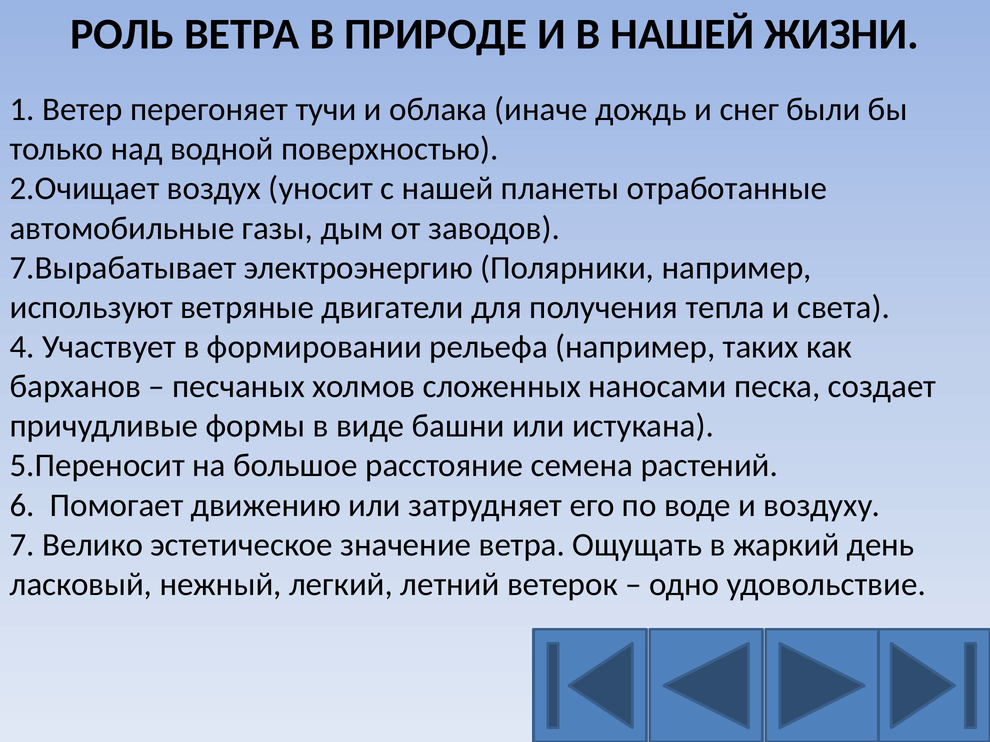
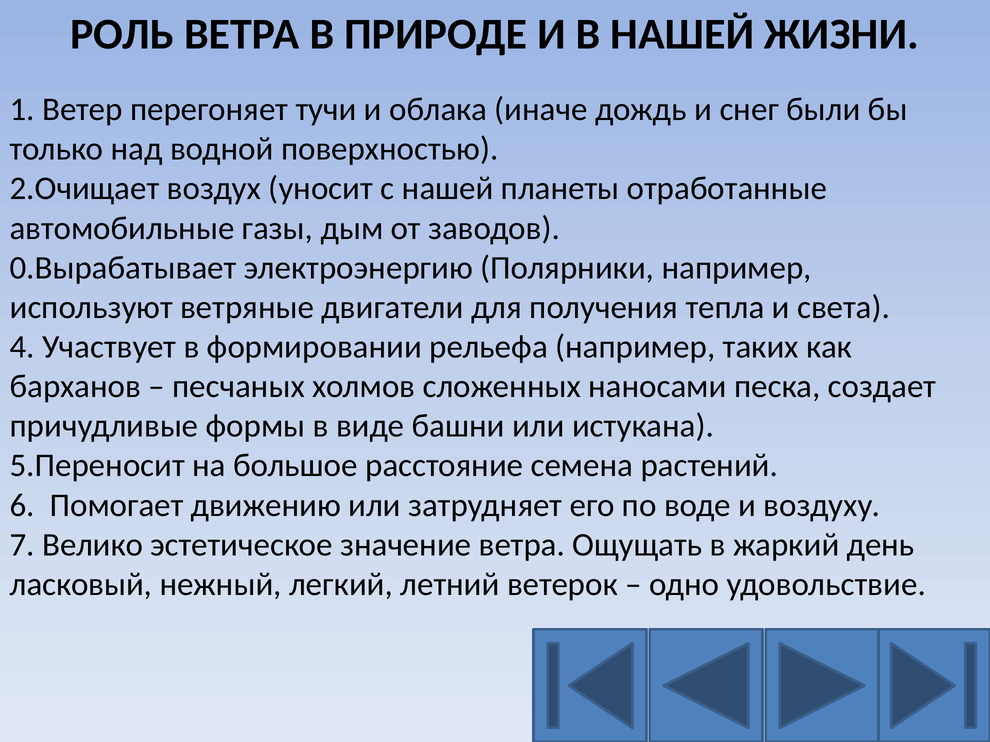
7.Вырабатывает: 7.Вырабатывает -> 0.Вырабатывает (123, 268)
